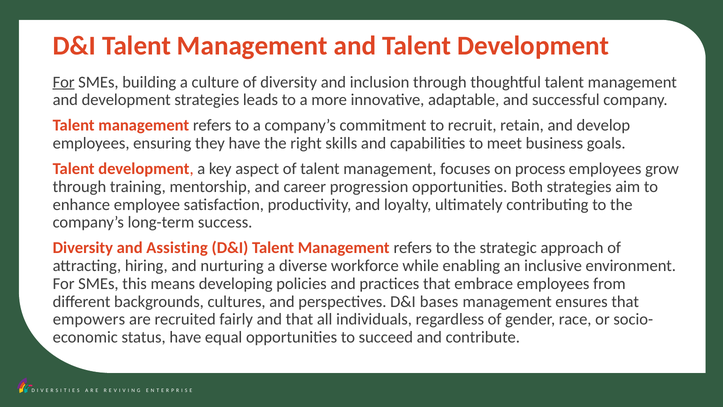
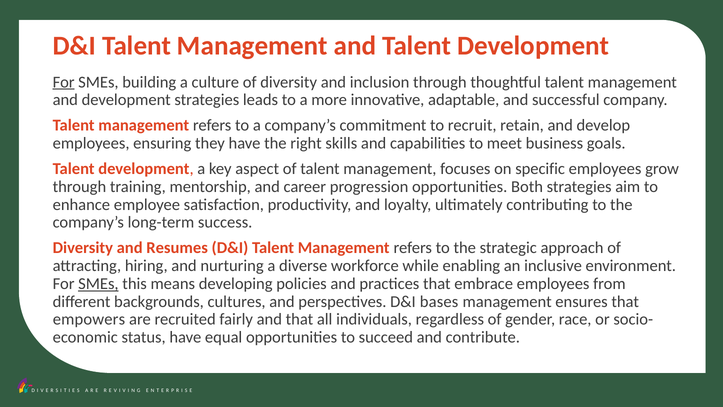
process: process -> specific (540, 169)
Assisting: Assisting -> Resumes (177, 248)
SMEs underline: none -> present (98, 283)
